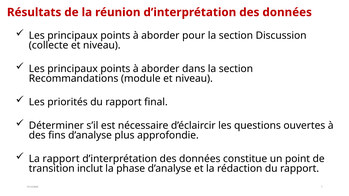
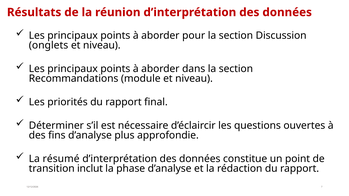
collecte: collecte -> onglets (49, 45)
La rapport: rapport -> résumé (61, 159)
